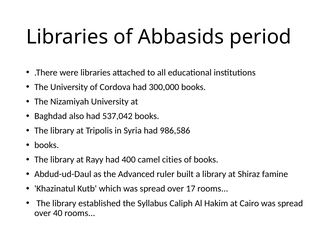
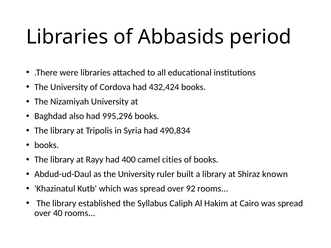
300,000: 300,000 -> 432,424 (164, 87)
537,042: 537,042 -> 995,296 (117, 116)
986,586: 986,586 -> 490,834 (175, 131)
as the Advanced: Advanced -> University (136, 174)
famine: famine -> known (275, 174)
17: 17 -> 92 (191, 189)
